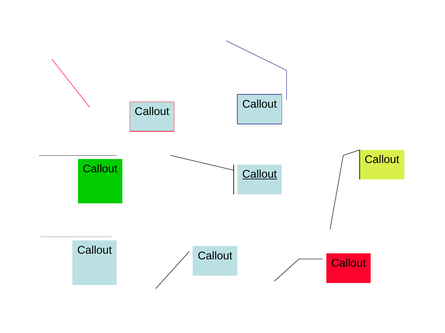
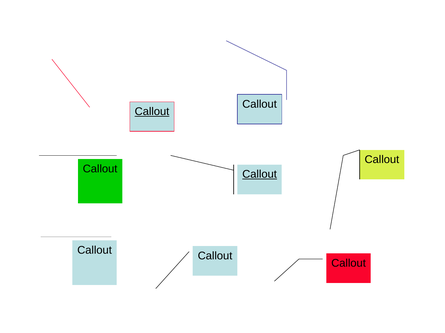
Callout underline: none -> present (152, 112)
